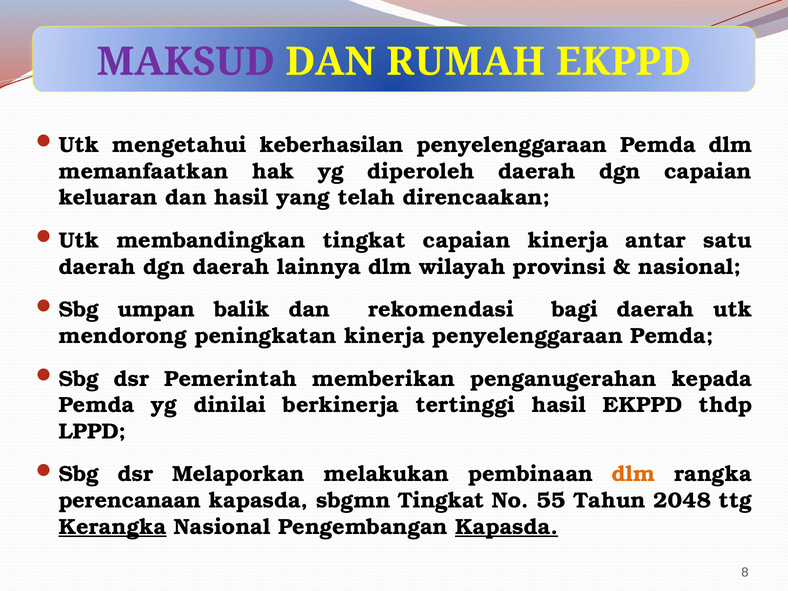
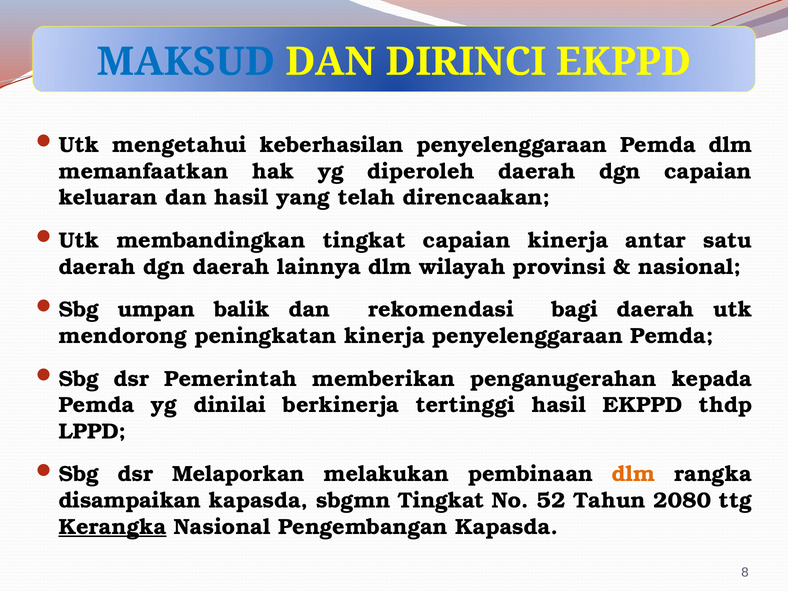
MAKSUD colour: purple -> blue (186, 62)
RUMAH: RUMAH -> DIRINCI (466, 62)
perencanaan: perencanaan -> disampaikan (130, 501)
55: 55 -> 52 (551, 501)
2048: 2048 -> 2080 (682, 501)
Kapasda underline: present -> none (507, 527)
